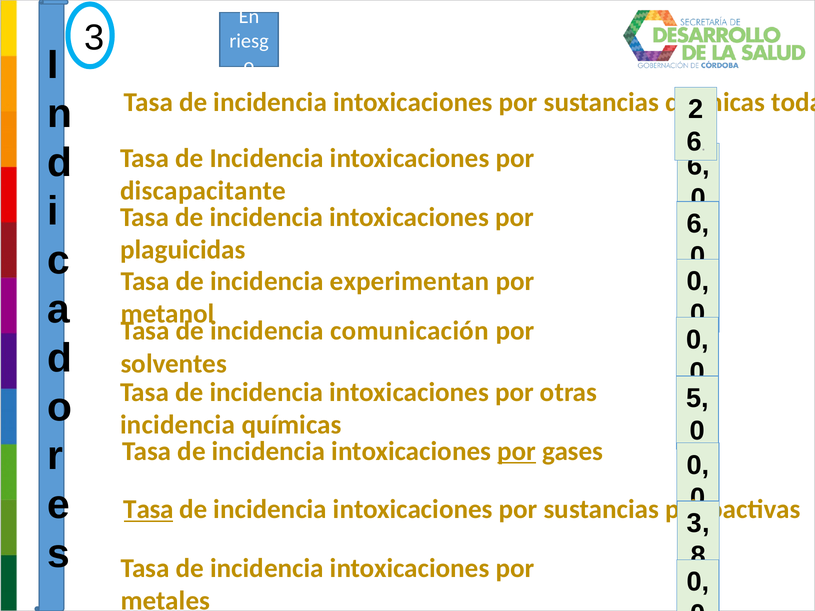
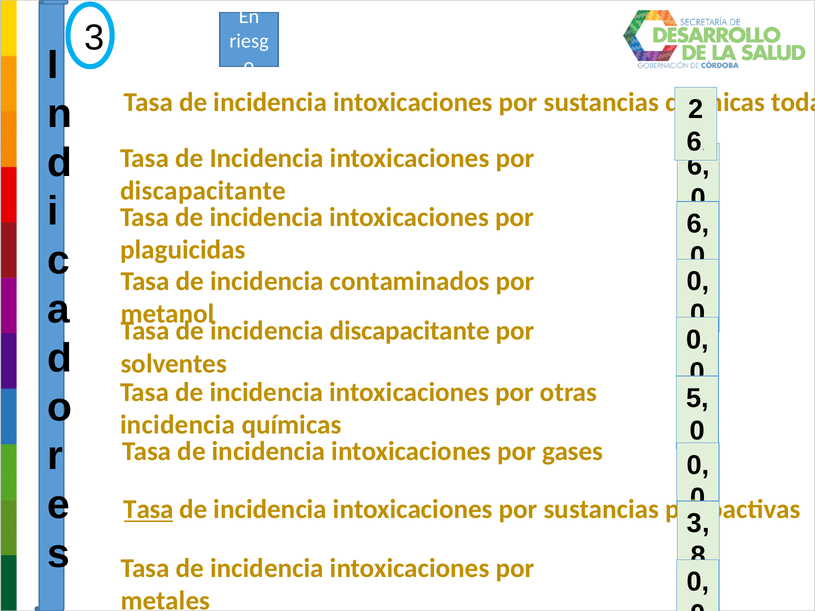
experimentan: experimentan -> contaminados (410, 282)
incidencia comunicación: comunicación -> discapacitante (410, 331)
por underline: present -> none (517, 451)
